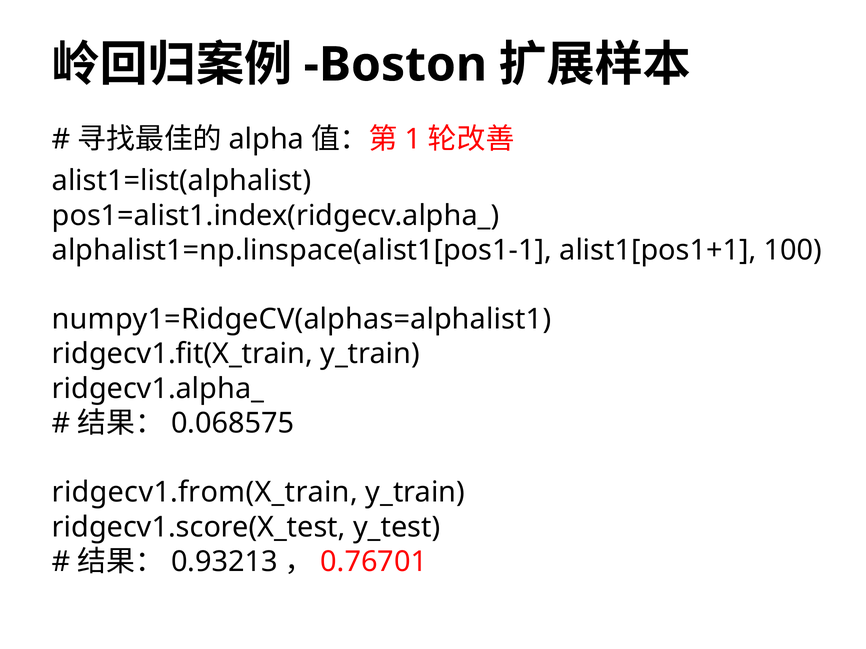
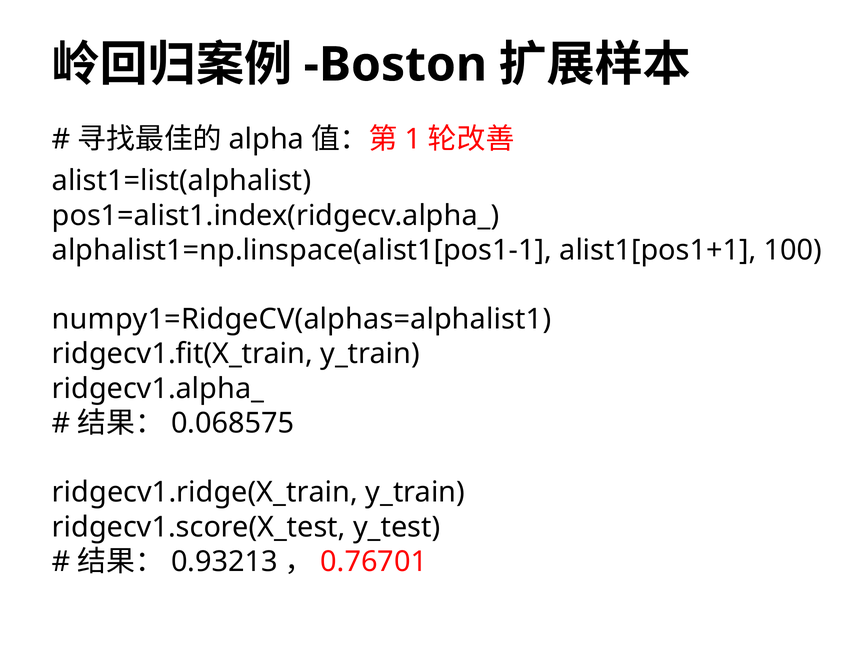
ridgecv1.from(X_train: ridgecv1.from(X_train -> ridgecv1.ridge(X_train (205, 493)
